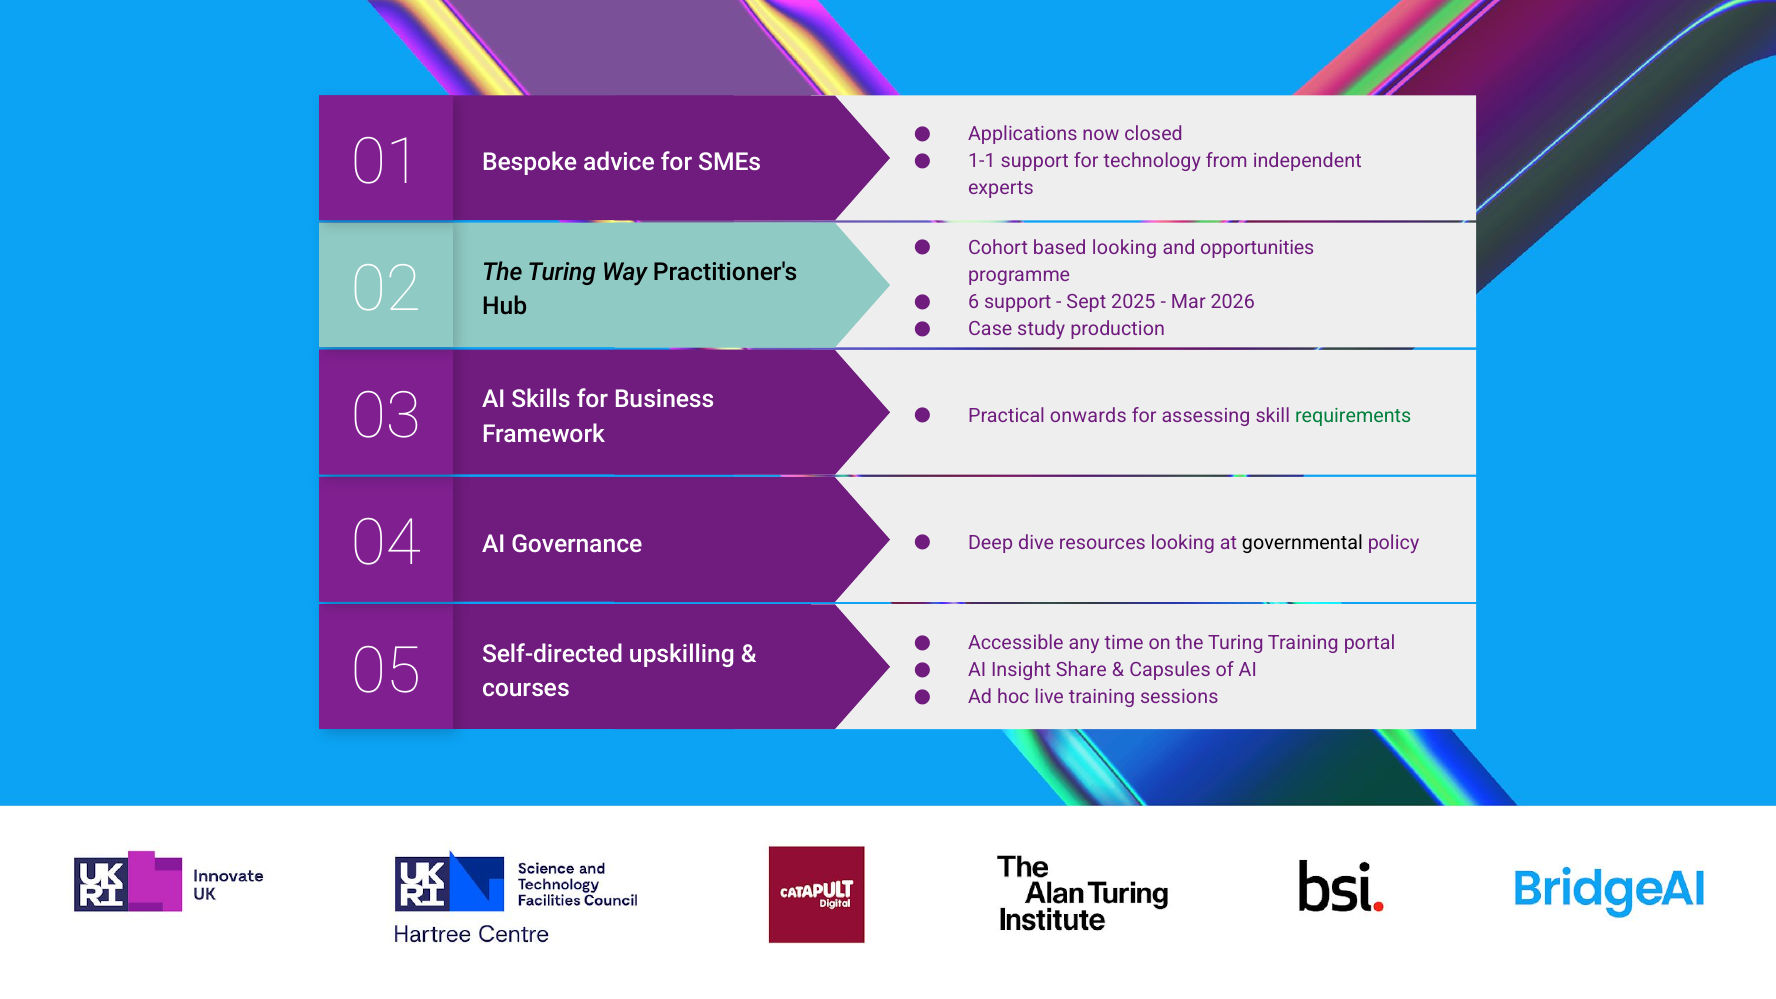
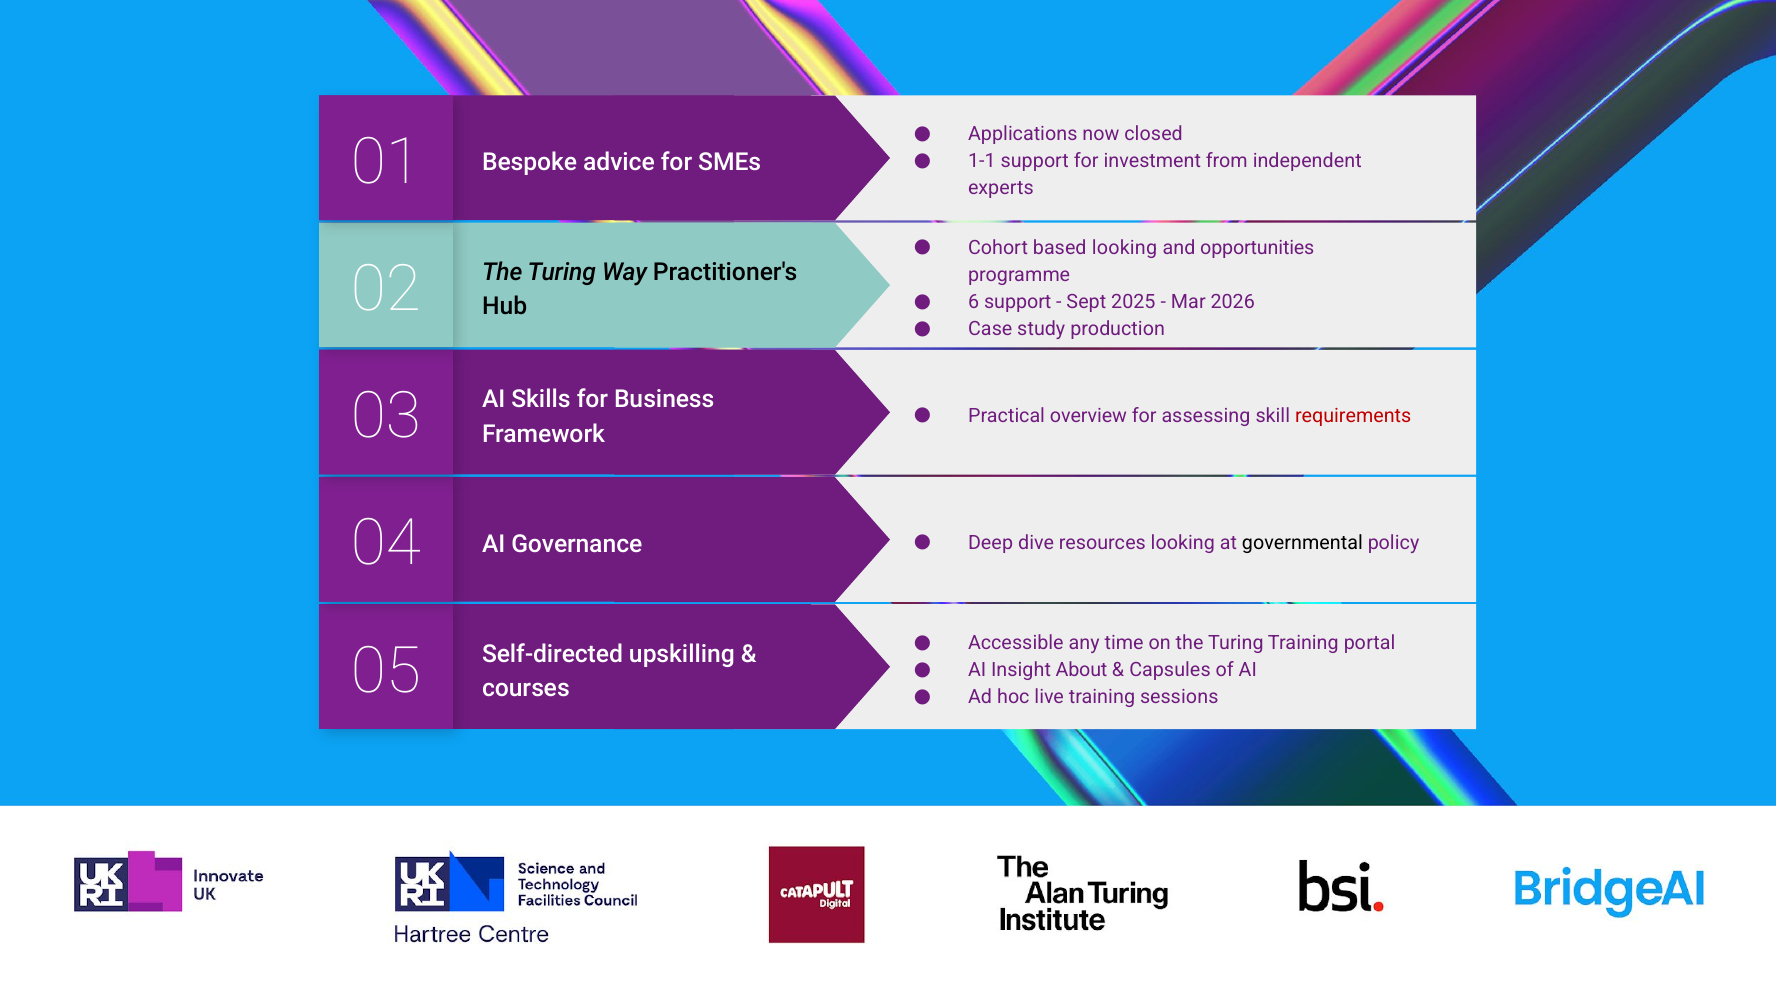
technology: technology -> investment (1152, 161)
onwards: onwards -> overview (1088, 416)
requirements colour: green -> red (1353, 416)
Share: Share -> About (1082, 670)
